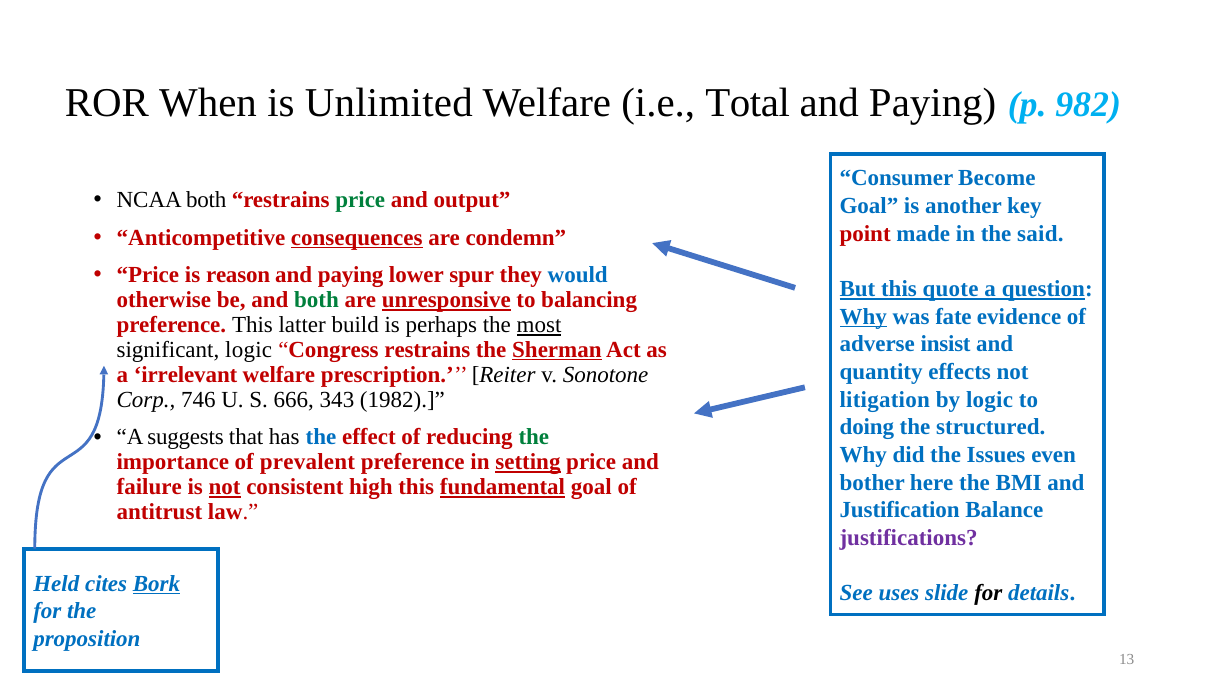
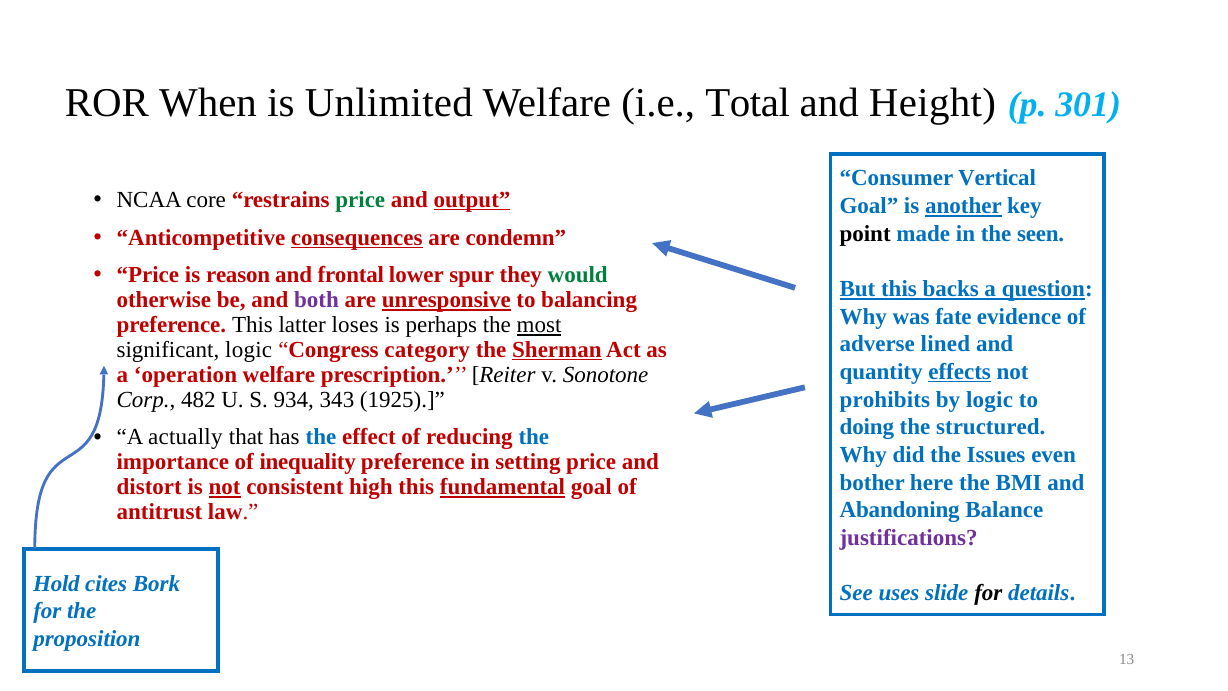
Paying: Paying -> Height (933, 103)
982: 982 -> 301 (1088, 105)
Become: Become -> Vertical (997, 178)
NCAA both: both -> core (206, 200)
output underline: none -> present (472, 200)
another underline: none -> present (963, 206)
point colour: red -> black (865, 234)
said: said -> seen (1041, 234)
paying: paying -> frontal (351, 275)
would colour: blue -> green (578, 275)
quote: quote -> backs (951, 289)
both colour: green -> purple (317, 300)
Why underline: present -> none (863, 316)
build: build -> loses (355, 325)
insist: insist -> lined (945, 344)
Congress restrains: restrains -> category (427, 350)
effects underline: none -> present (960, 372)
irrelevant: irrelevant -> operation (185, 375)
litigation: litigation -> prohibits (885, 399)
746: 746 -> 482 (198, 399)
666: 666 -> 934 (294, 399)
1982: 1982 -> 1925 (402, 399)
suggests: suggests -> actually (185, 437)
the colour: green -> blue (534, 437)
prevalent: prevalent -> inequality (308, 462)
setting underline: present -> none (528, 462)
failure: failure -> distort (149, 487)
Justification: Justification -> Abandoning (900, 510)
Held: Held -> Hold (56, 583)
Bork underline: present -> none (157, 583)
